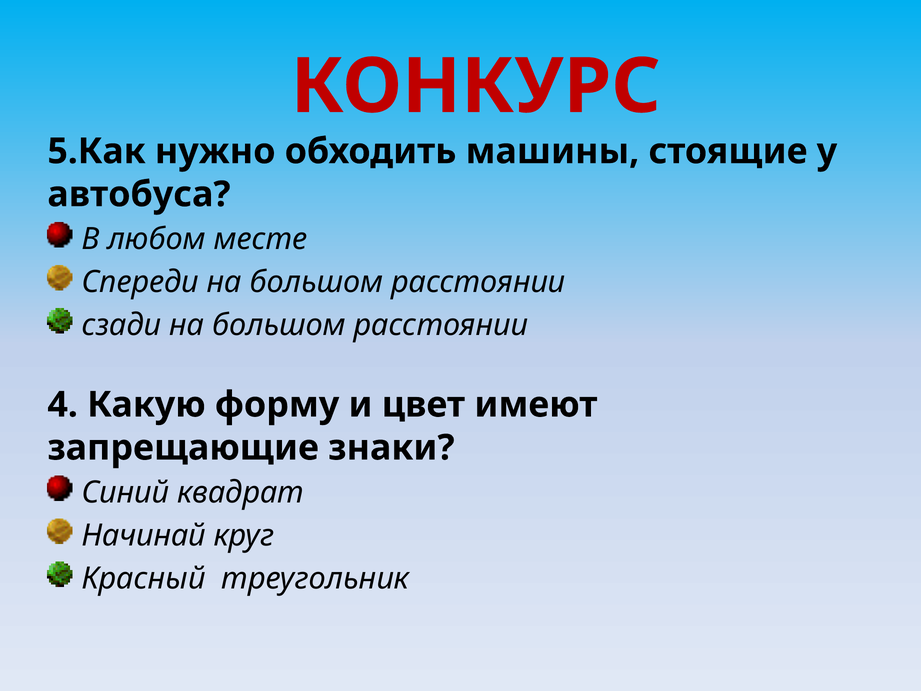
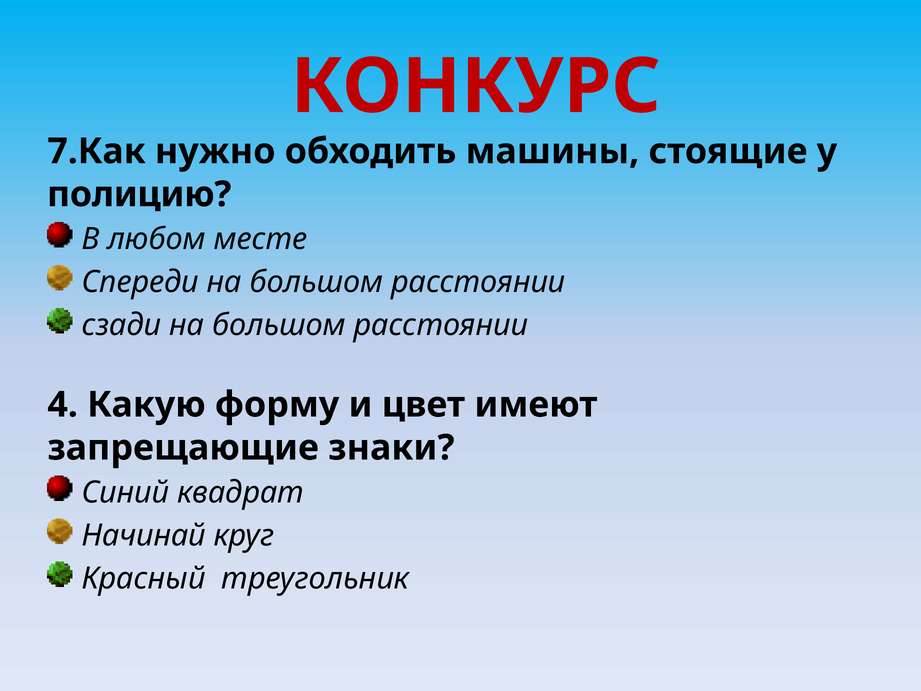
5.Как: 5.Как -> 7.Как (97, 151)
автобуса: автобуса -> полицию (139, 194)
